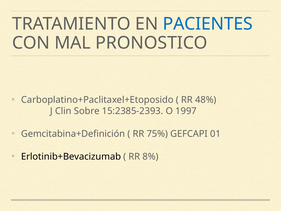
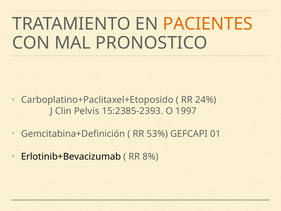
PACIENTES colour: blue -> orange (208, 24)
48%: 48% -> 24% (206, 100)
Sobre: Sobre -> Pelvis (87, 111)
75%: 75% -> 53% (157, 134)
